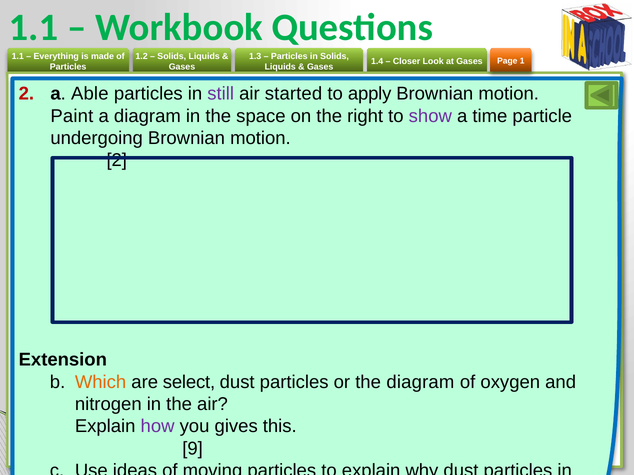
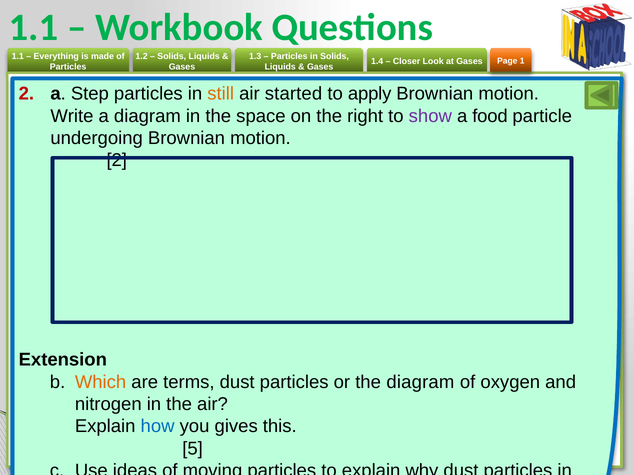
Able: Able -> Step (90, 94)
still colour: purple -> orange (221, 94)
Paint: Paint -> Write (72, 116)
time: time -> food (490, 116)
select: select -> terms (189, 382)
how colour: purple -> blue (158, 427)
9: 9 -> 5 (193, 449)
